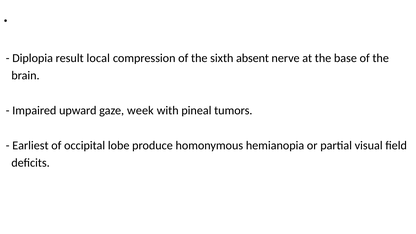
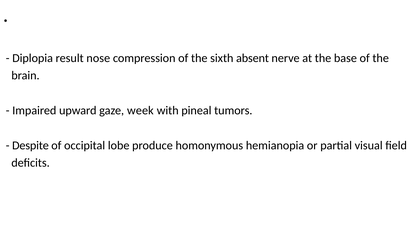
local: local -> nose (98, 58)
Earliest: Earliest -> Despite (30, 145)
